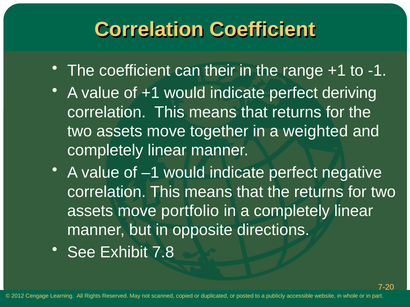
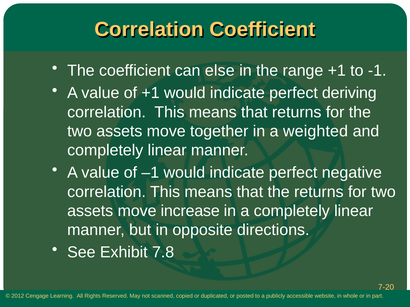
their: their -> else (220, 71)
portfolio: portfolio -> increase (190, 211)
